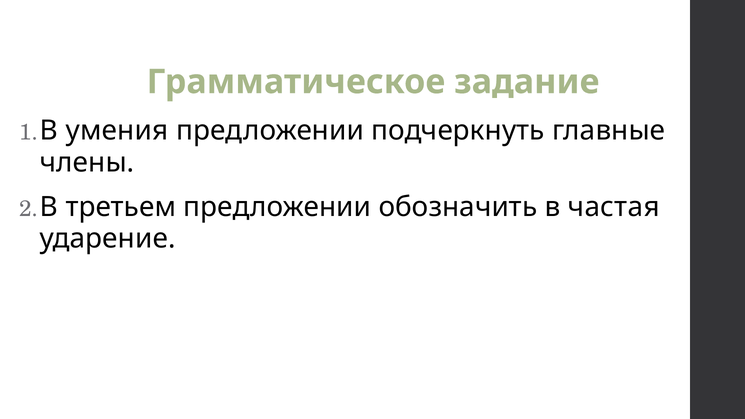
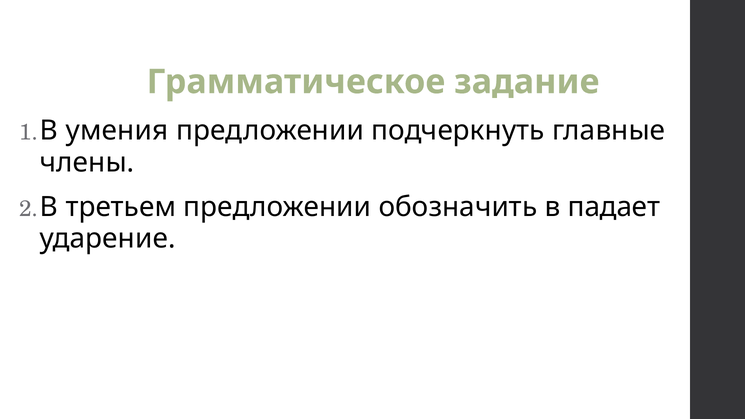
частая: частая -> падает (614, 207)
